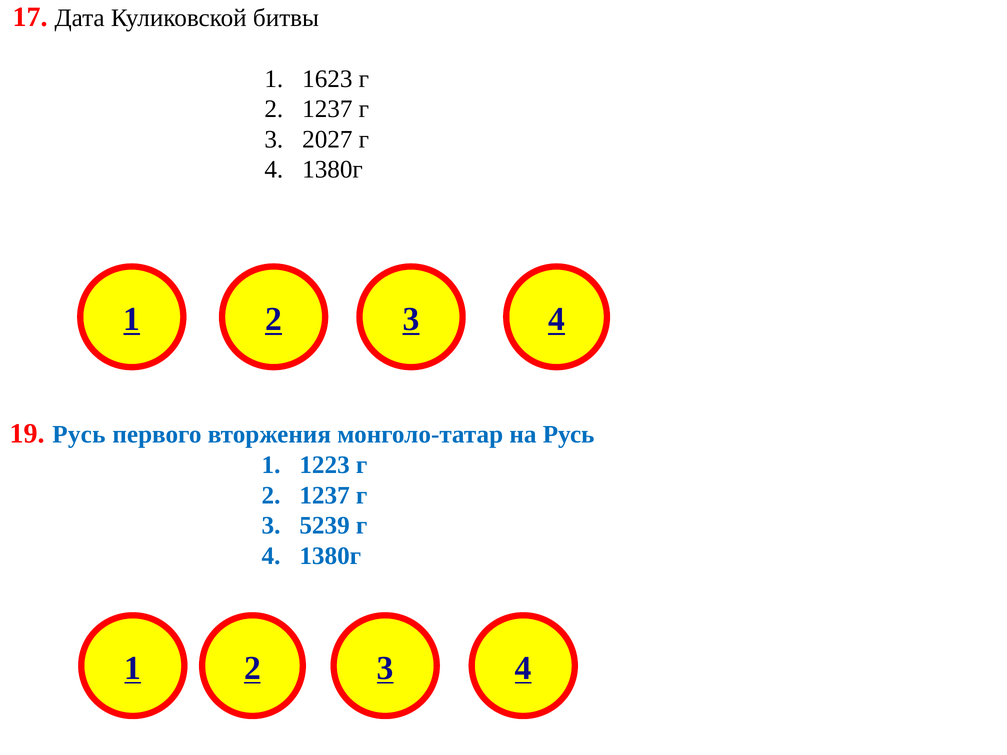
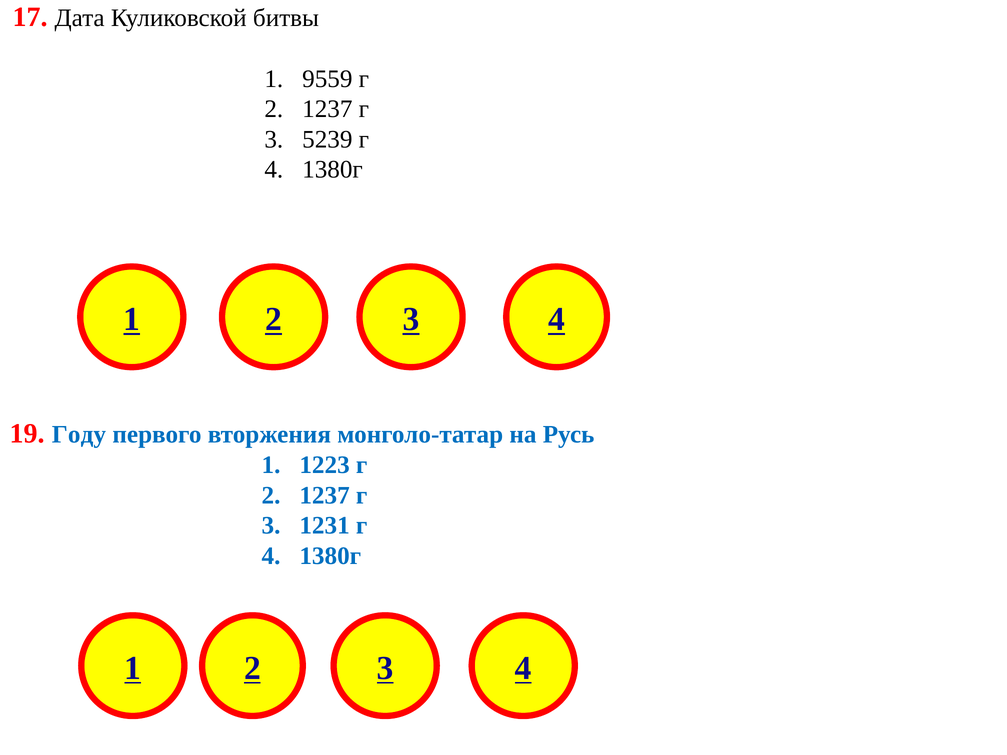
1623: 1623 -> 9559 (327, 79)
2027: 2027 -> 5239 (327, 139)
19 Русь: Русь -> Году (79, 434)
5239: 5239 -> 1231 (325, 526)
